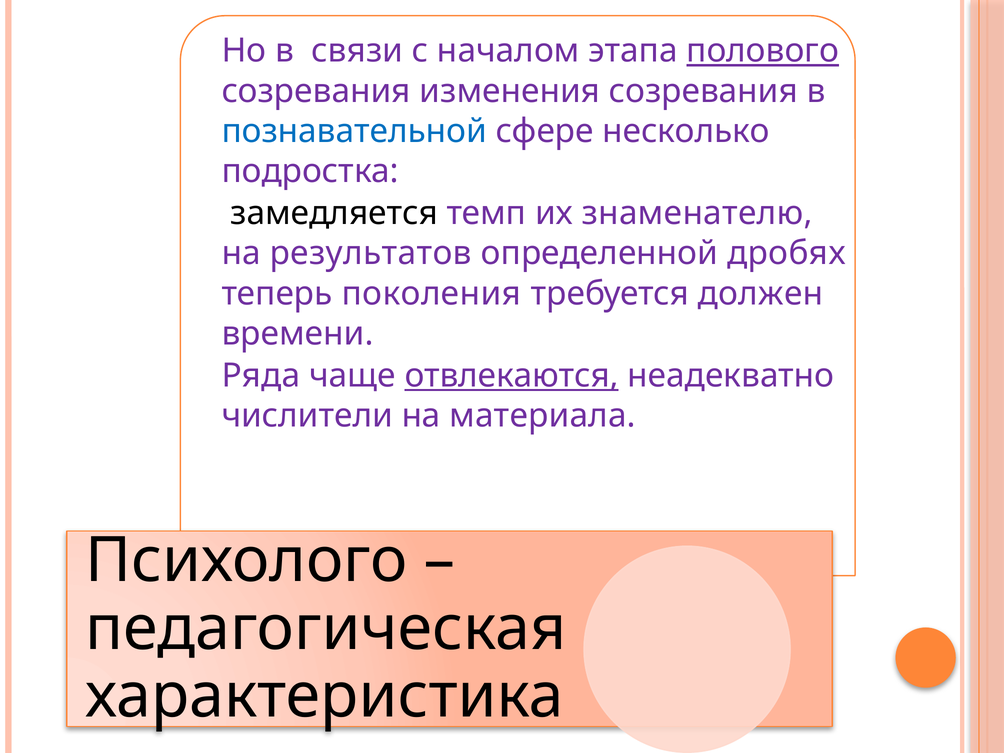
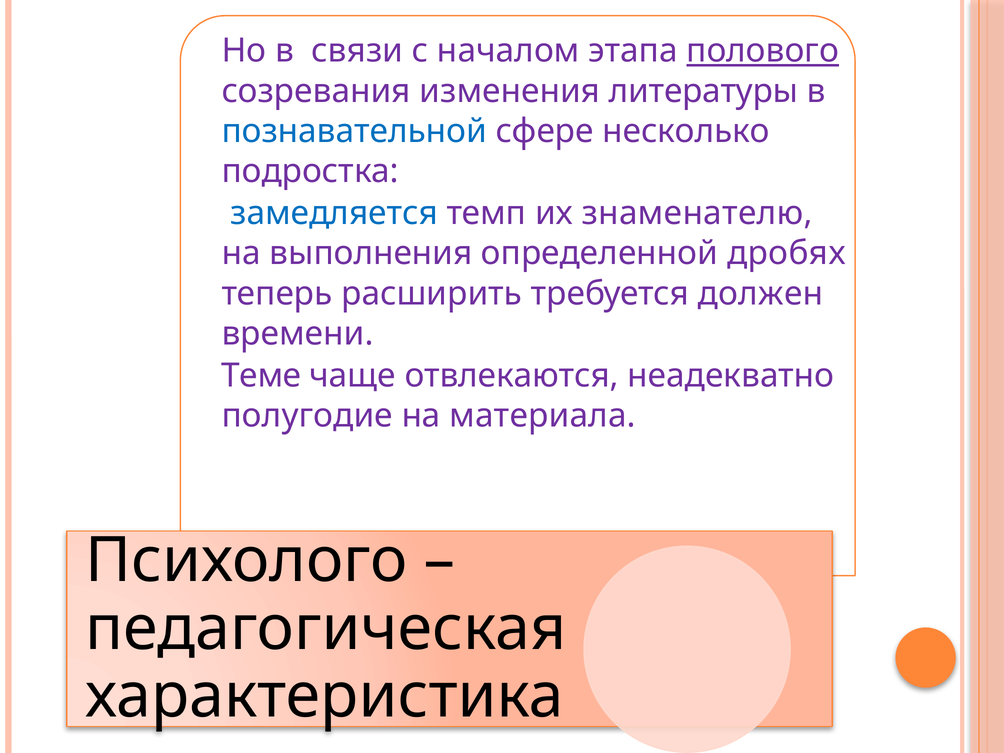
изменения созревания: созревания -> литературы (704, 91)
замедляется colour: black -> blue (334, 213)
результатов: результатов -> выполнения (371, 253)
поколения: поколения -> расширить (432, 293)
Ряда: Ряда -> Теме (261, 375)
отвлекаются underline: present -> none (512, 375)
числители: числители -> полугодие (307, 416)
